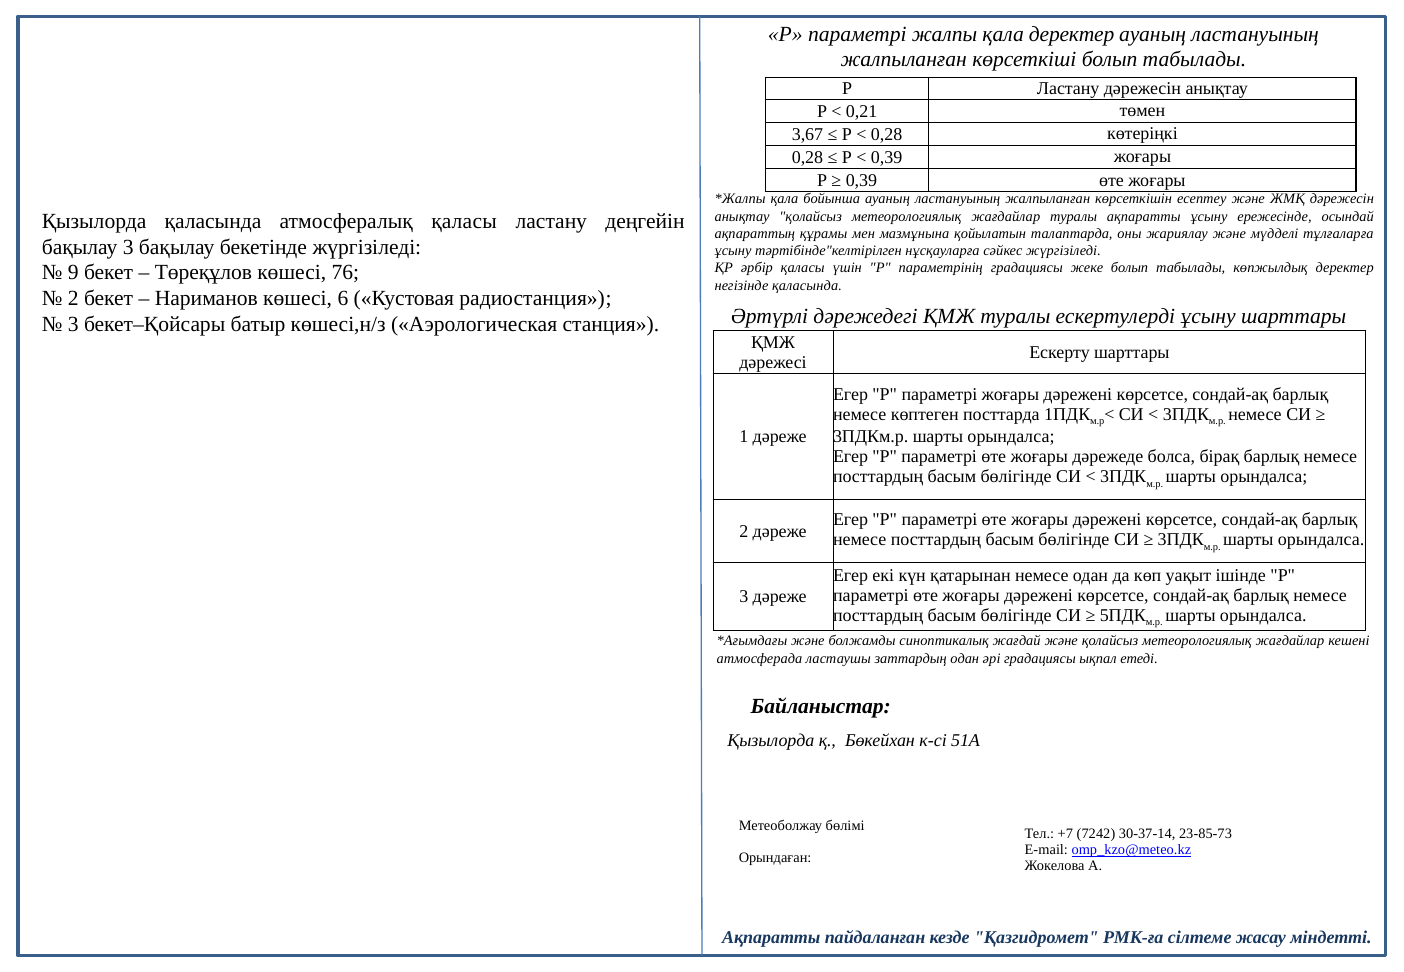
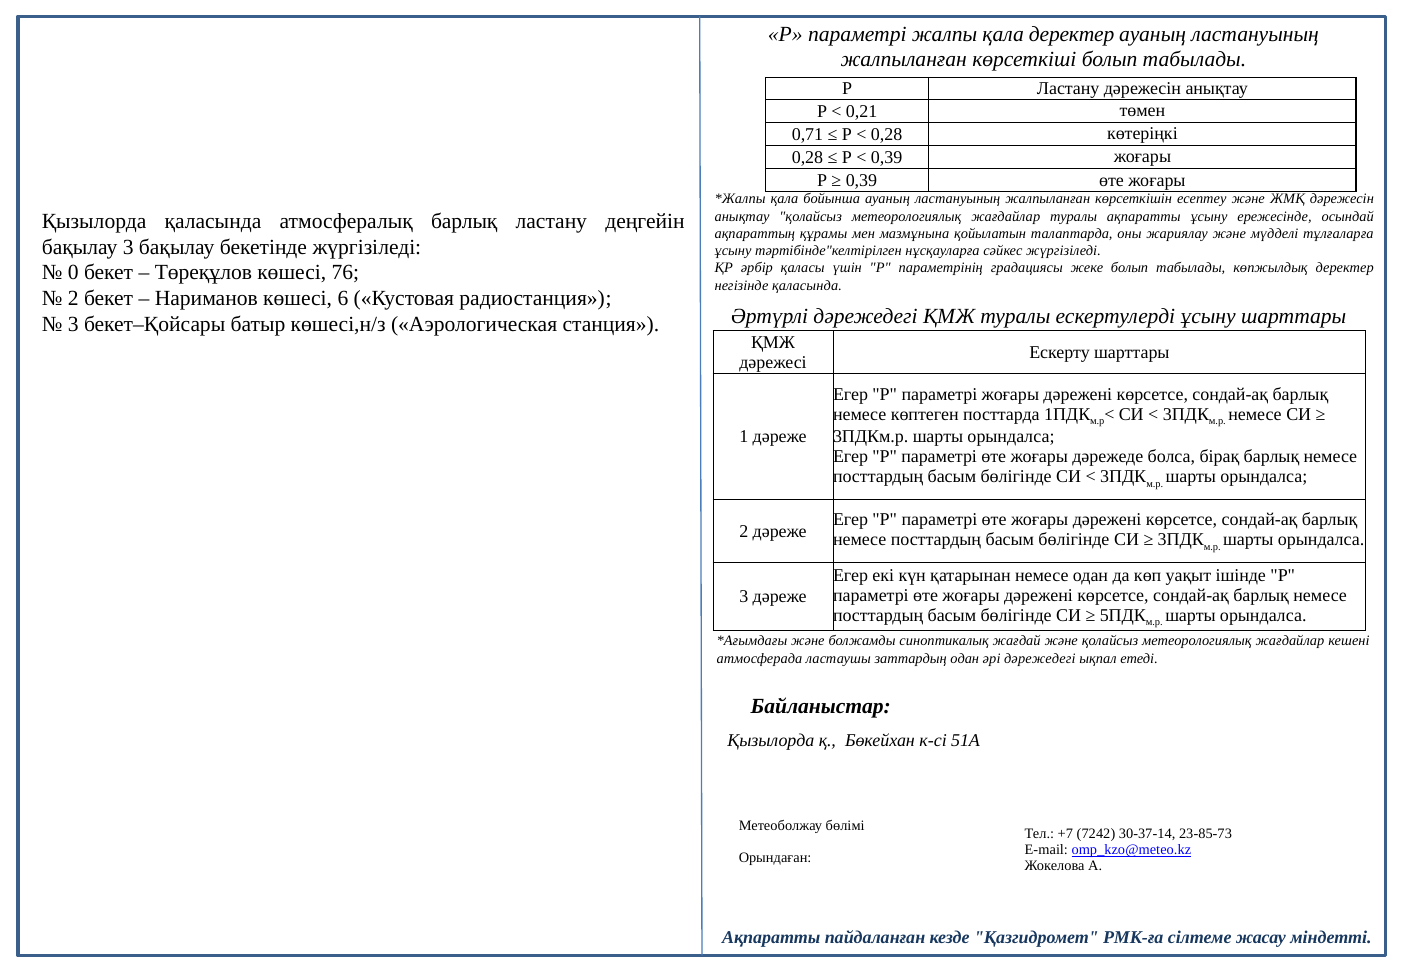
3,67: 3,67 -> 0,71 (808, 134)
атмосфералық қаласы: қаласы -> барлық (464, 221)
9: 9 -> 0 (73, 273)
әрі градациясы: градациясы -> дәрежедегі (1040, 658)
